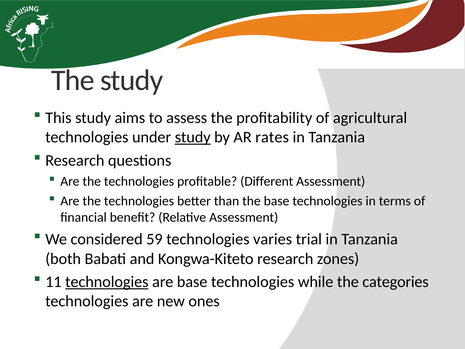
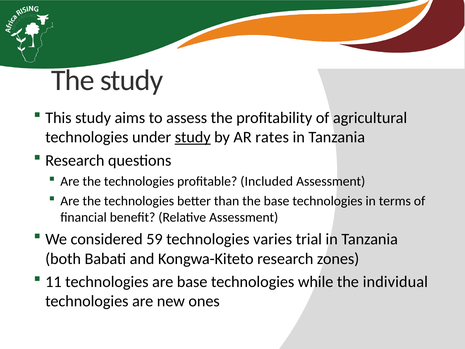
Different: Different -> Included (267, 181)
technologies underline: present -> none (107, 282)
categories: categories -> individual (395, 282)
